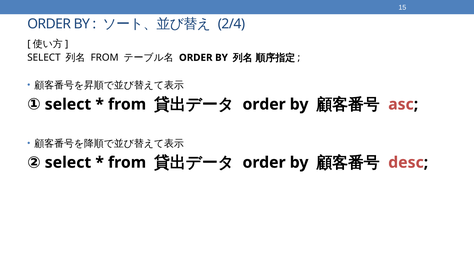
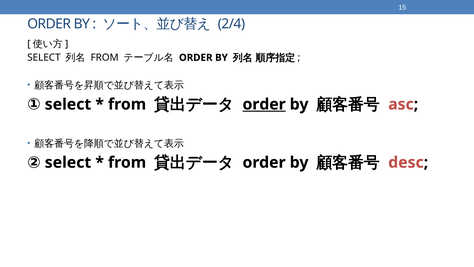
order underline: none -> present (264, 104)
